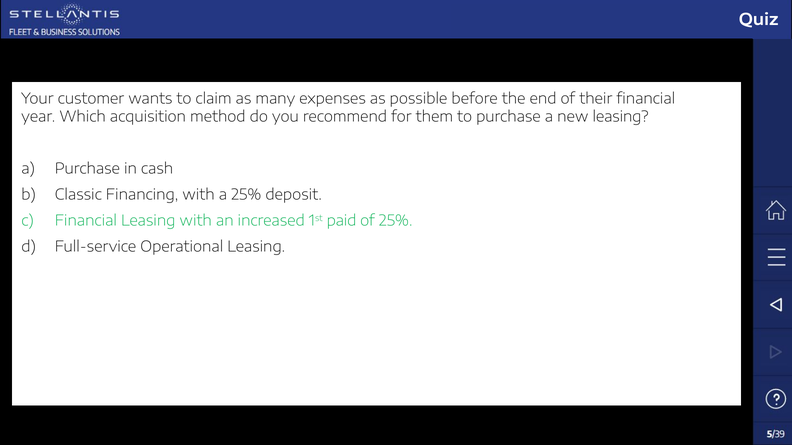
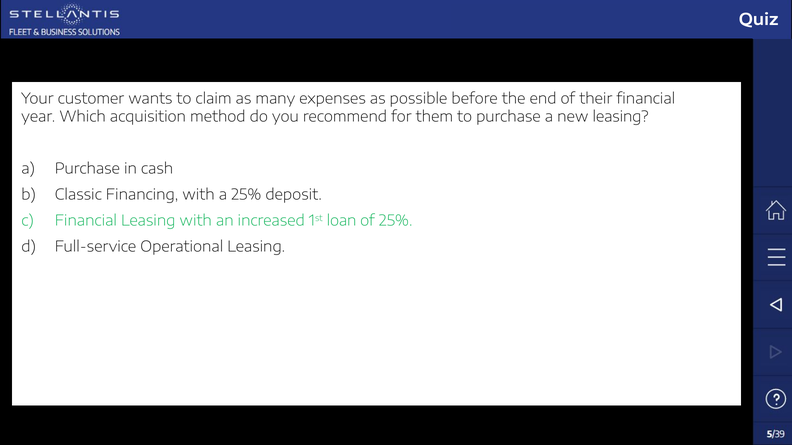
paid: paid -> loan (342, 221)
